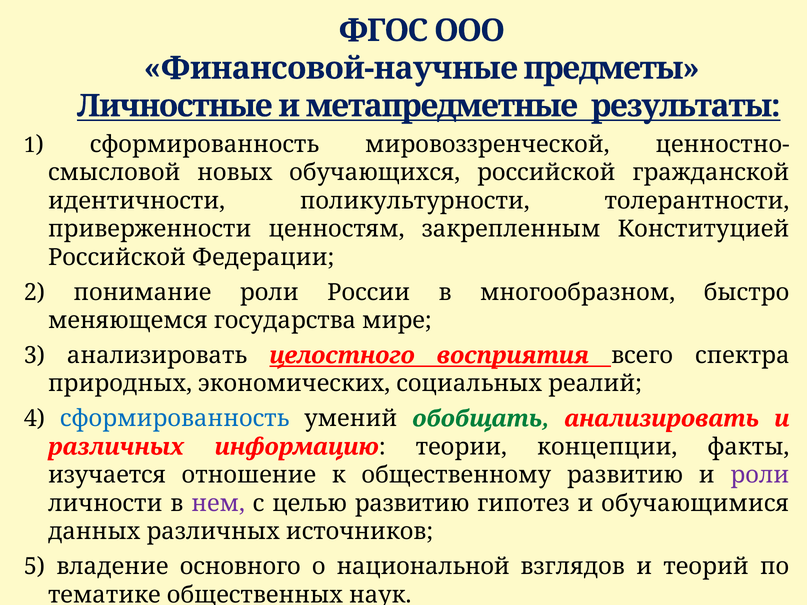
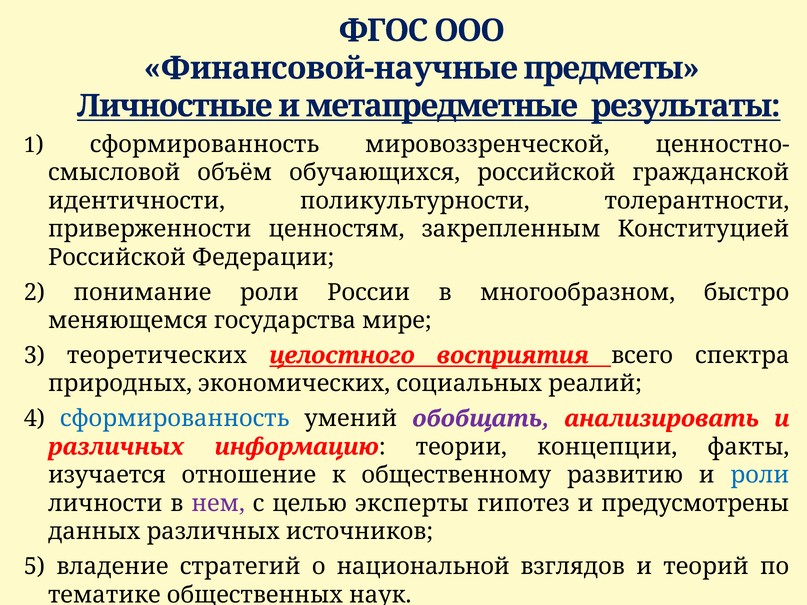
новых: новых -> объём (235, 173)
3 анализировать: анализировать -> теоретических (157, 356)
обобщать colour: green -> purple (481, 419)
роли colour: purple -> blue (760, 475)
целью развитию: развитию -> эксперты (412, 504)
обучающимися: обучающимися -> предусмотрены (695, 504)
основного: основного -> стратегий (240, 567)
